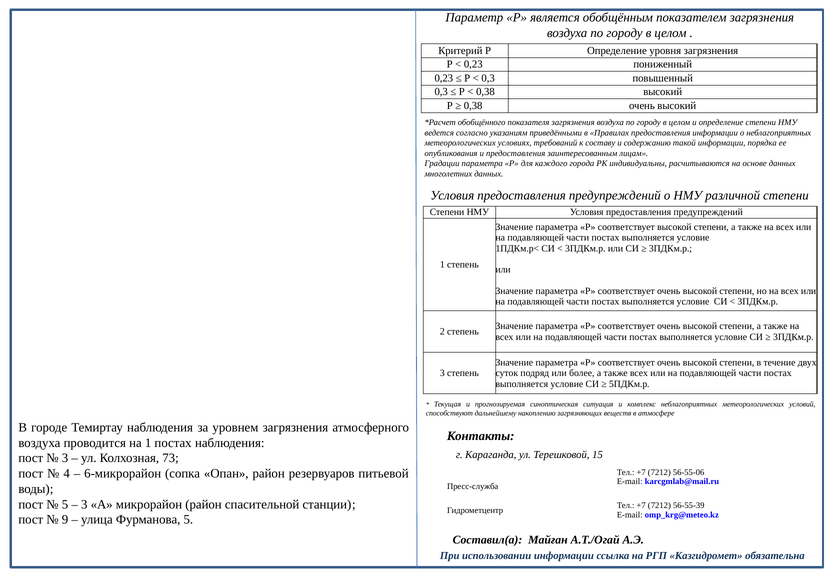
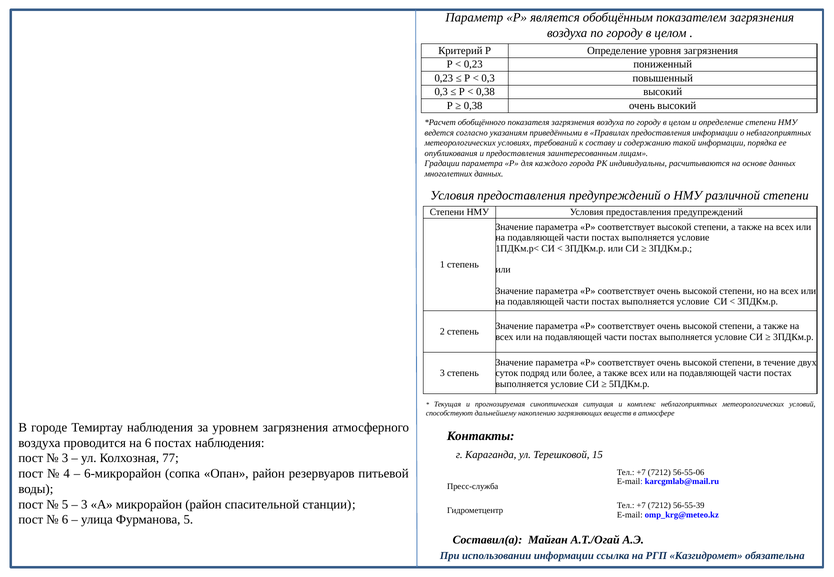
на 1: 1 -> 6 (148, 443)
73: 73 -> 77 (171, 459)
9: 9 -> 6 (65, 520)
